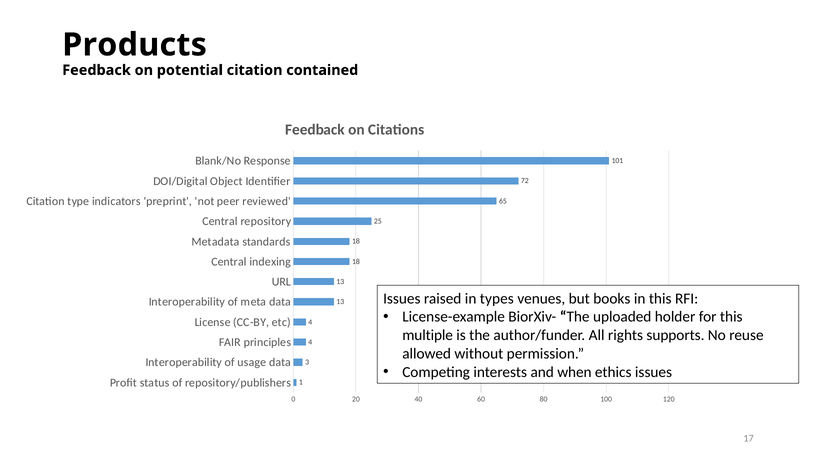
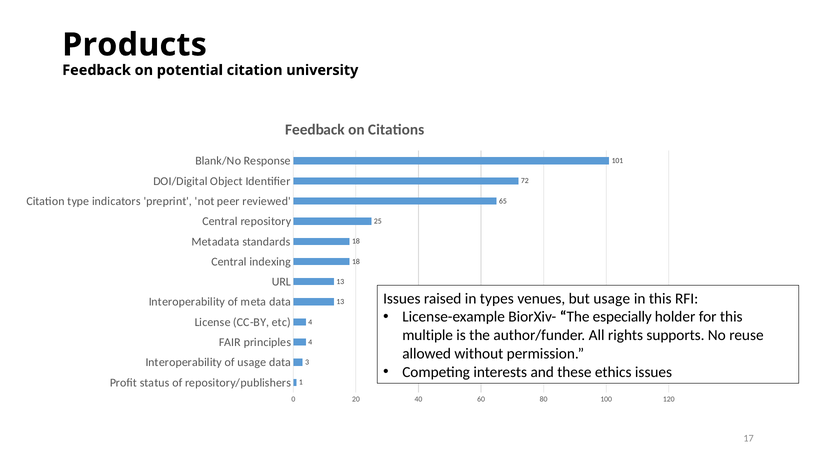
contained: contained -> university (322, 70)
but books: books -> usage (612, 299)
uploaded: uploaded -> especially (622, 317)
when: when -> these (574, 372)
